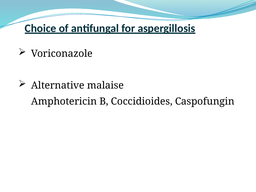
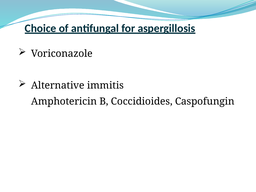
malaise: malaise -> immitis (105, 85)
